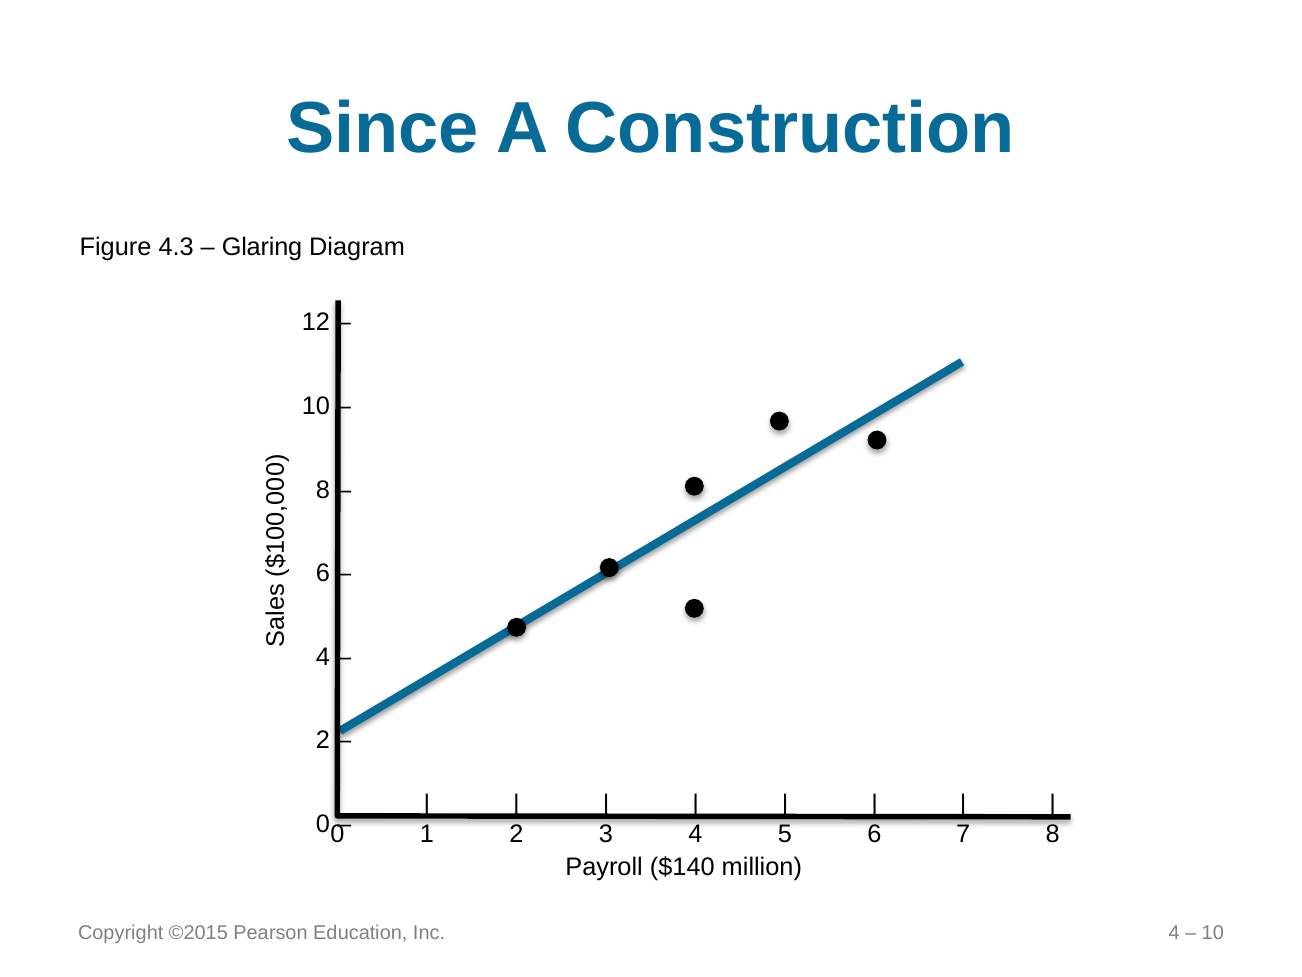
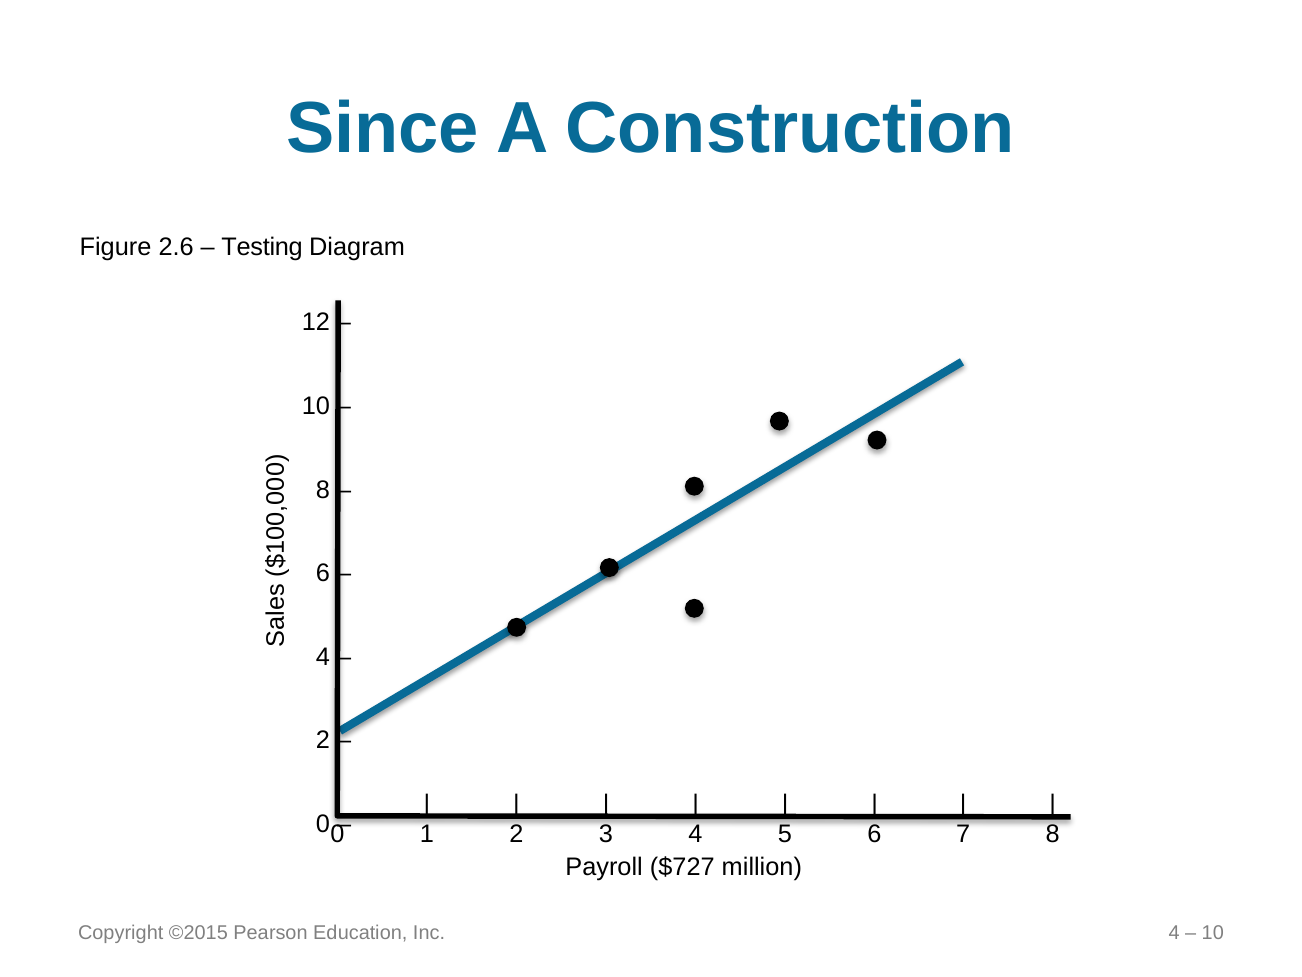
4.3: 4.3 -> 2.6 (176, 247)
Glaring: Glaring -> Testing (262, 247)
$140: $140 -> $727 (682, 867)
